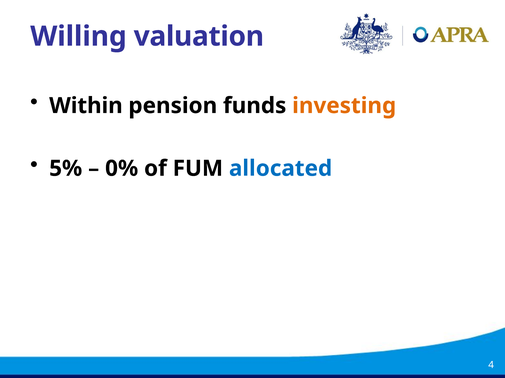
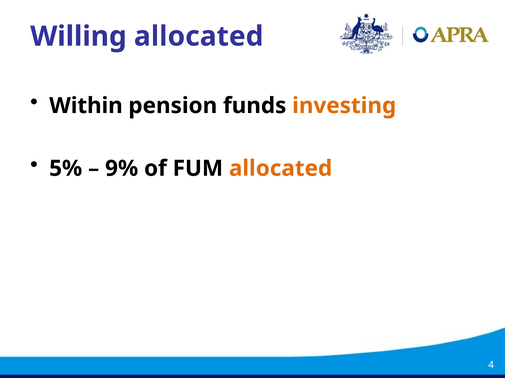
Willing valuation: valuation -> allocated (199, 36)
0%: 0% -> 9% (122, 169)
allocated colour: blue -> orange (281, 169)
